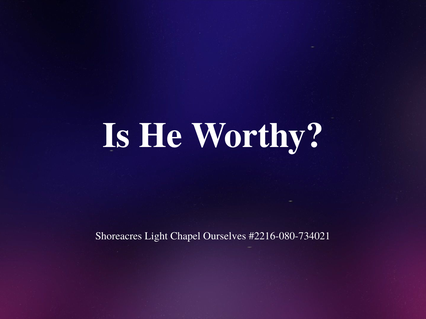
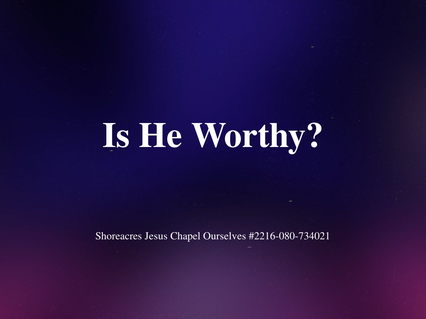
Light: Light -> Jesus (156, 236)
